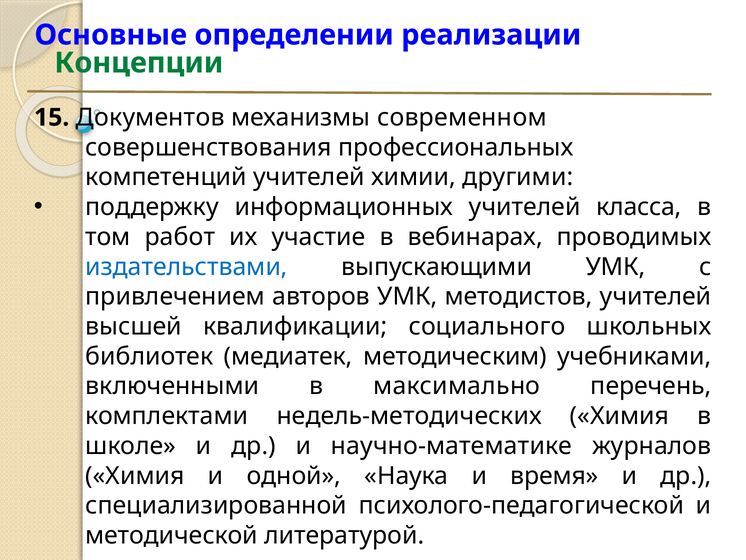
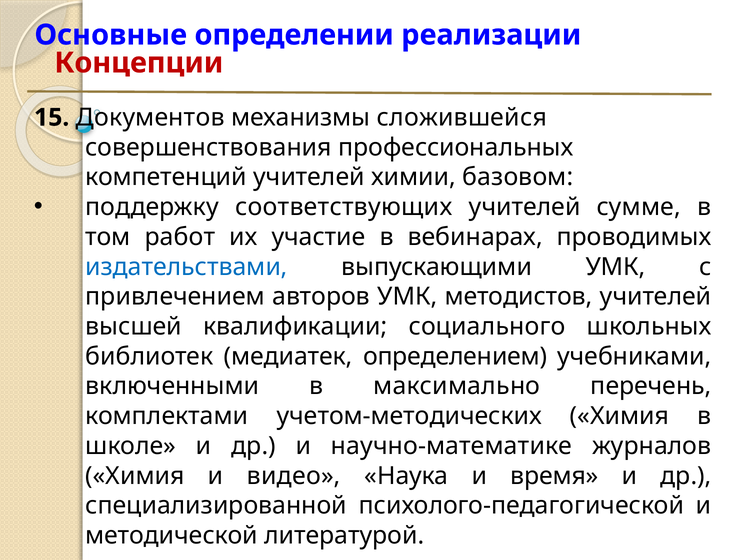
Концепции colour: green -> red (139, 63)
современном: современном -> сложившейся (462, 117)
другими: другими -> базовом (518, 177)
информационных: информационных -> соответствующих (344, 207)
класса: класса -> сумме (639, 207)
методическим: методическим -> определением (455, 356)
недель-методических: недель-методических -> учетом-методических (409, 416)
одной: одной -> видео (294, 475)
